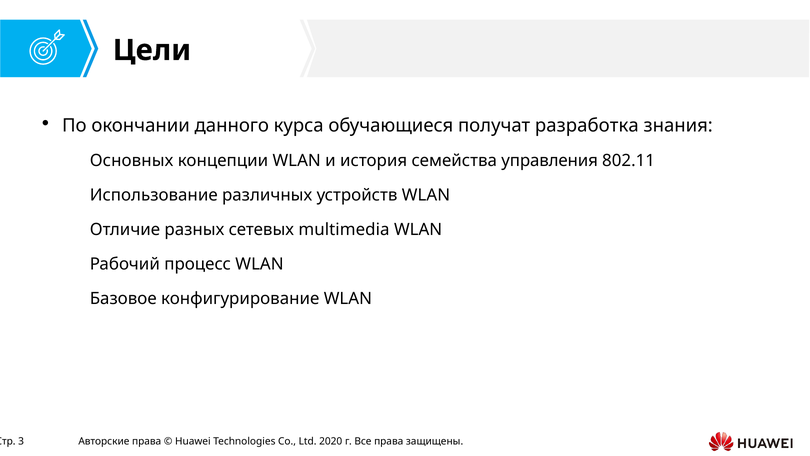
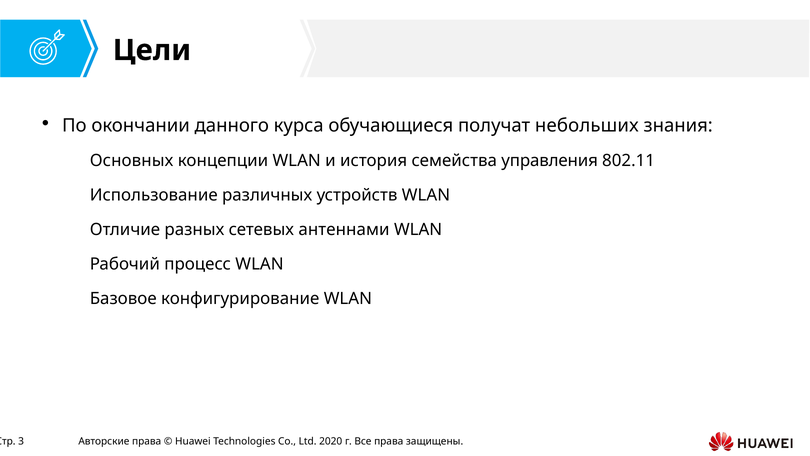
разработка: разработка -> небольших (587, 125)
multimedia: multimedia -> антеннами (344, 229)
